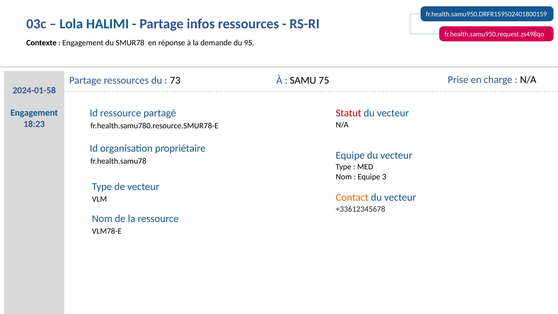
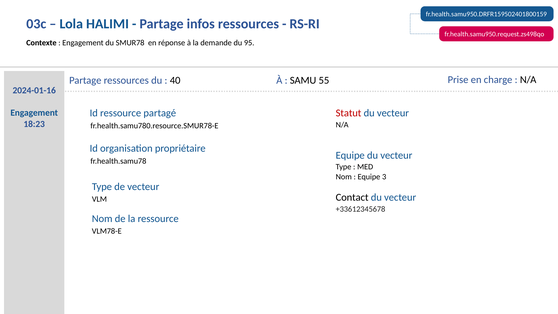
73: 73 -> 40 (175, 80)
75: 75 -> 55 (324, 80)
2024-01-58: 2024-01-58 -> 2024-01-16 (34, 90)
Contact colour: orange -> black (352, 197)
